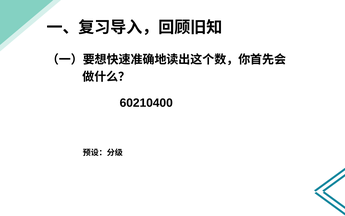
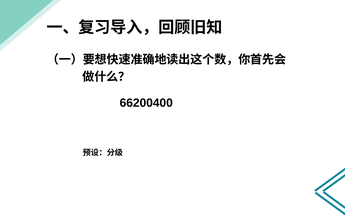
60210400: 60210400 -> 66200400 (146, 103)
